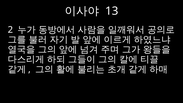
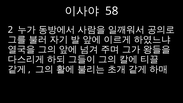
13: 13 -> 58 (112, 11)
